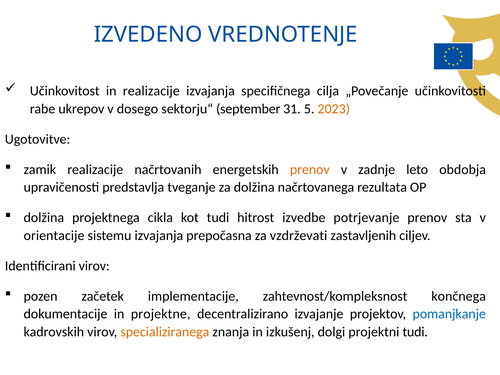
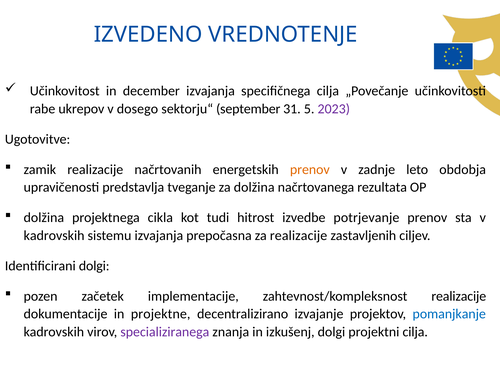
in realizacije: realizacije -> december (151, 91)
2023 colour: orange -> purple (334, 109)
orientacije: orientacije -> kadrovskih (54, 236)
za vzdrževati: vzdrževati -> realizacije (299, 236)
Identificirani virov: virov -> dolgi (94, 266)
zahtevnost/kompleksnost končnega: končnega -> realizacije (459, 296)
specializiranega colour: orange -> purple (165, 332)
projektni tudi: tudi -> cilja (415, 332)
